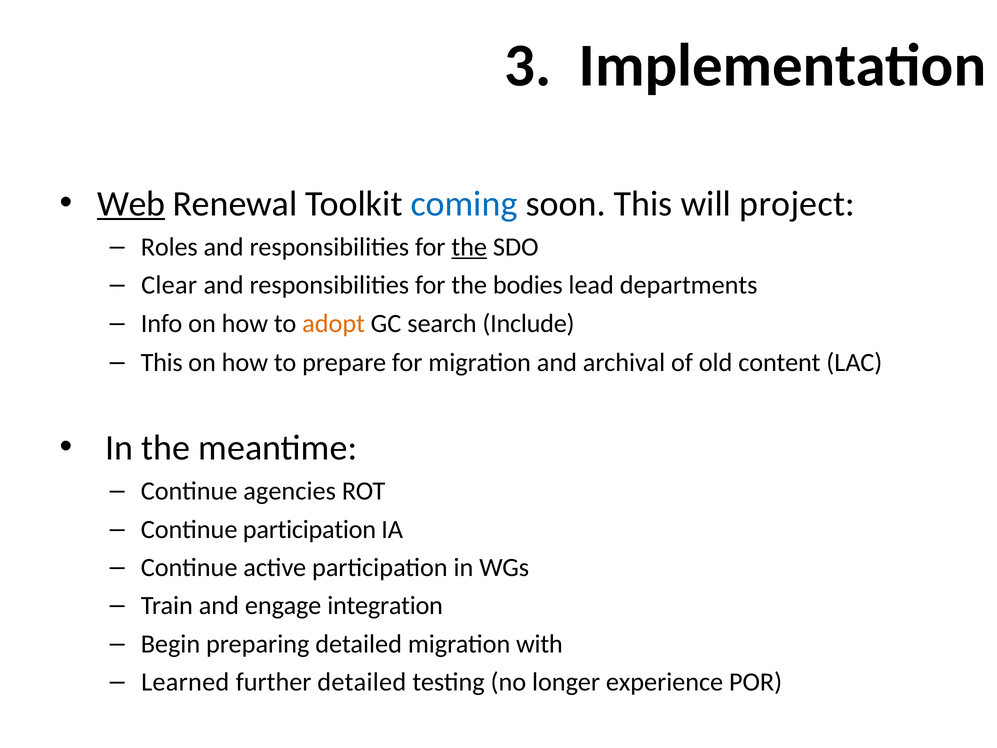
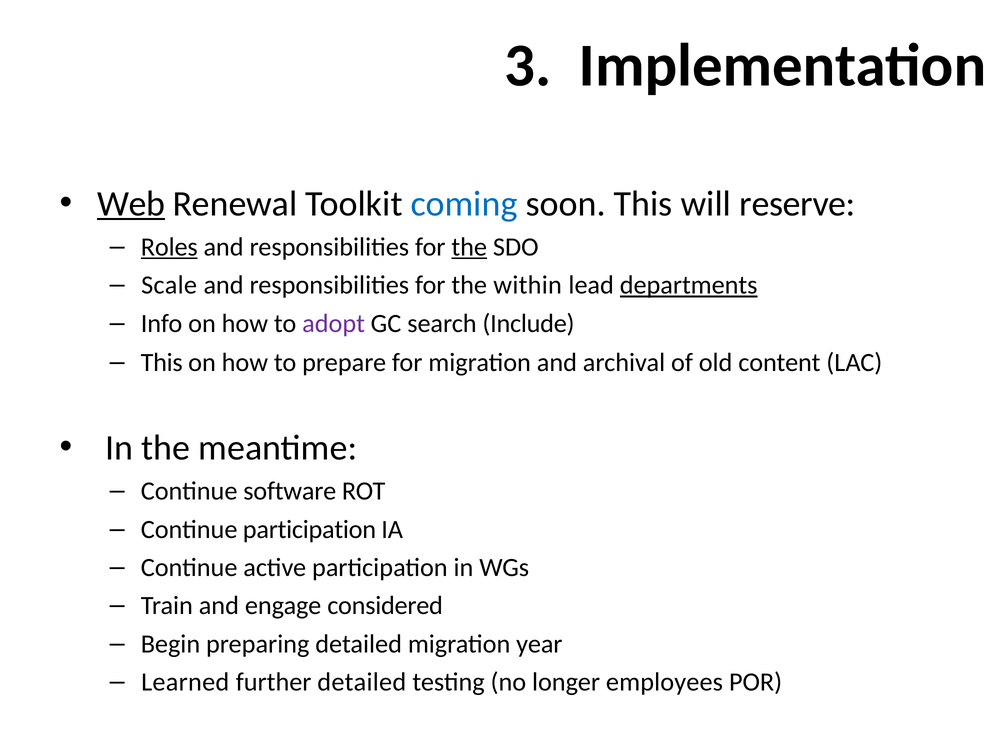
project: project -> reserve (797, 204)
Roles underline: none -> present (169, 247)
Clear: Clear -> Scale (169, 285)
bodies: bodies -> within (528, 285)
departments underline: none -> present (689, 285)
adopt colour: orange -> purple (334, 323)
agencies: agencies -> software (290, 491)
integration: integration -> considered (385, 606)
with: with -> year (539, 644)
experience: experience -> employees (664, 682)
